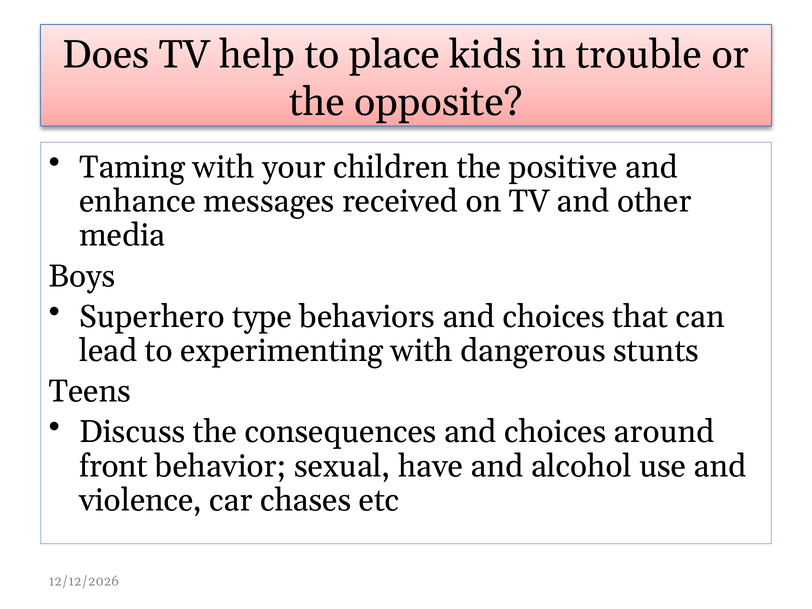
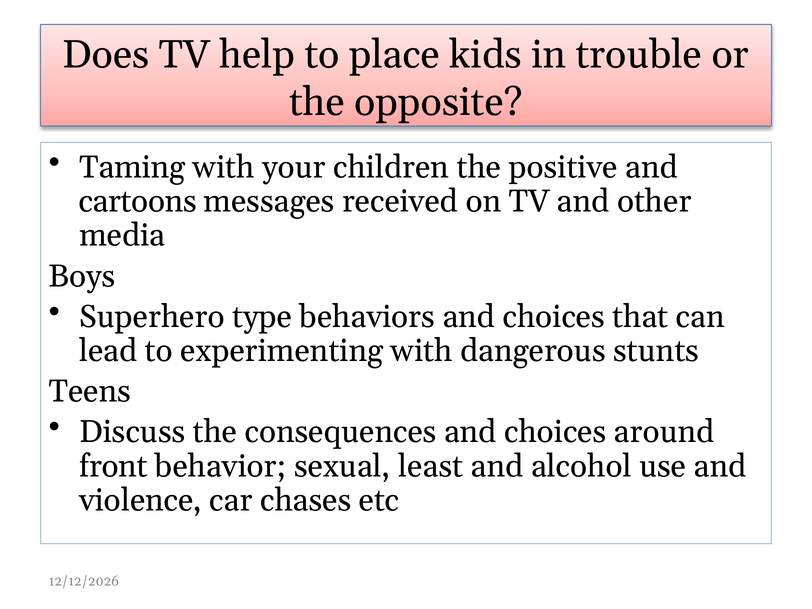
enhance: enhance -> cartoons (138, 201)
have: have -> least (431, 466)
